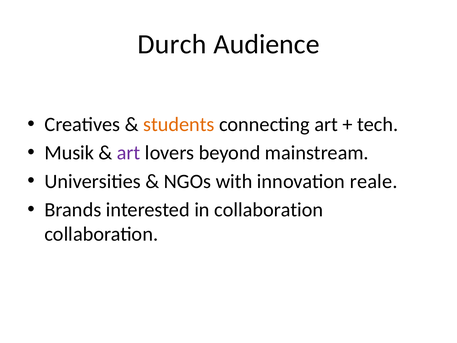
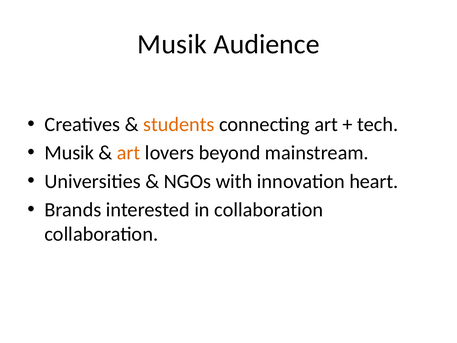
Durch: Durch -> Musik (172, 44)
art colour: purple -> orange (129, 153)
reale: reale -> heart (374, 181)
